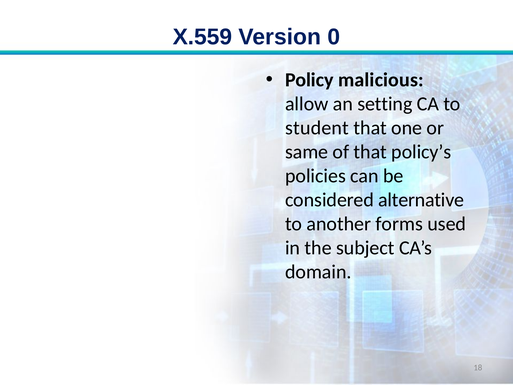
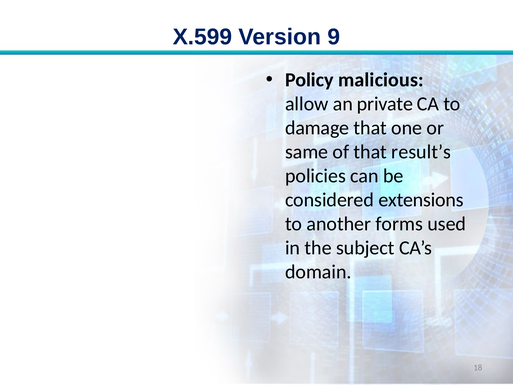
X.559: X.559 -> X.599 (203, 37)
0: 0 -> 9 (334, 37)
setting: setting -> private (385, 104)
student: student -> damage (317, 128)
policy’s: policy’s -> result’s (421, 152)
alternative: alternative -> extensions (421, 200)
